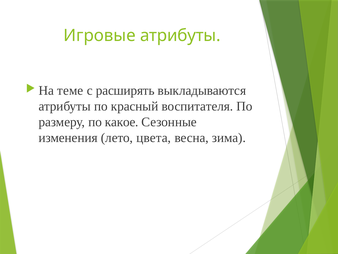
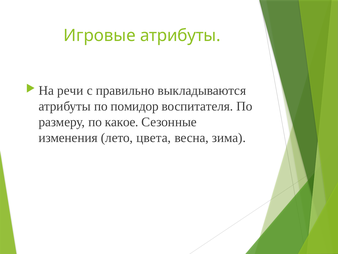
теме: теме -> речи (70, 90)
расширять: расширять -> правильно (125, 90)
красный: красный -> помидор (135, 106)
